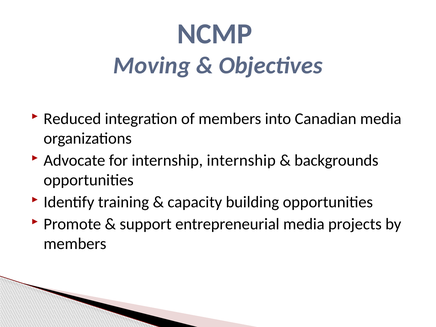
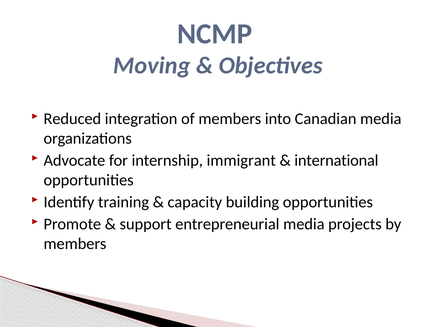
internship internship: internship -> immigrant (241, 160)
backgrounds: backgrounds -> international (336, 160)
